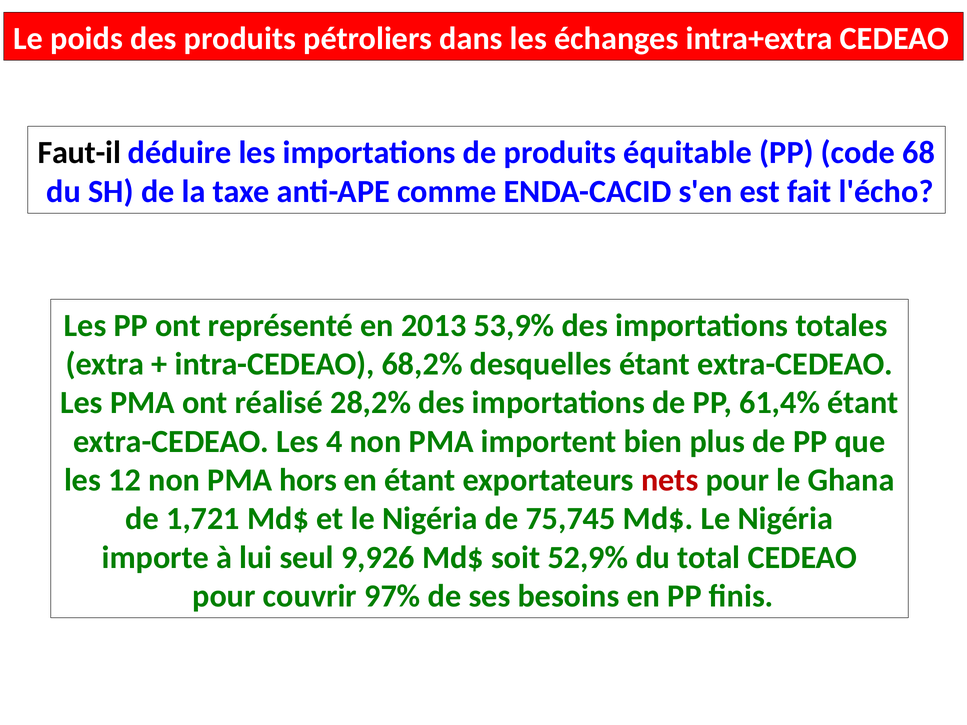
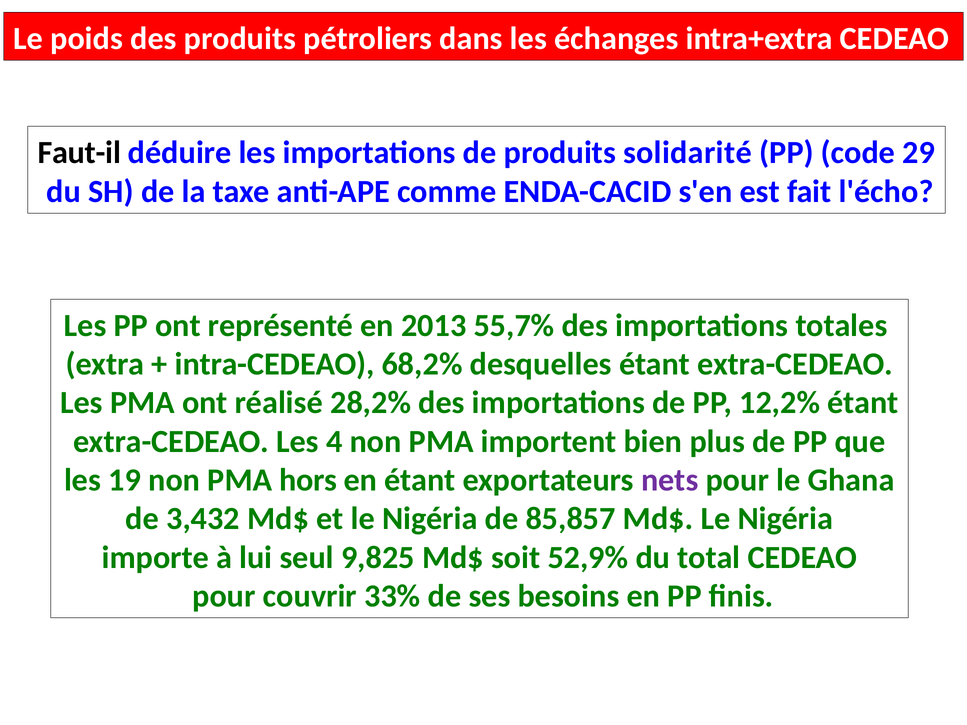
équitable: équitable -> solidarité (687, 153)
68: 68 -> 29 (919, 153)
53,9%: 53,9% -> 55,7% (514, 326)
61,4%: 61,4% -> 12,2% (780, 403)
12: 12 -> 19 (125, 480)
nets colour: red -> purple (670, 480)
1,721: 1,721 -> 3,432 (203, 519)
75,745: 75,745 -> 85,857 (571, 519)
9,926: 9,926 -> 9,825 (378, 558)
97%: 97% -> 33% (392, 596)
